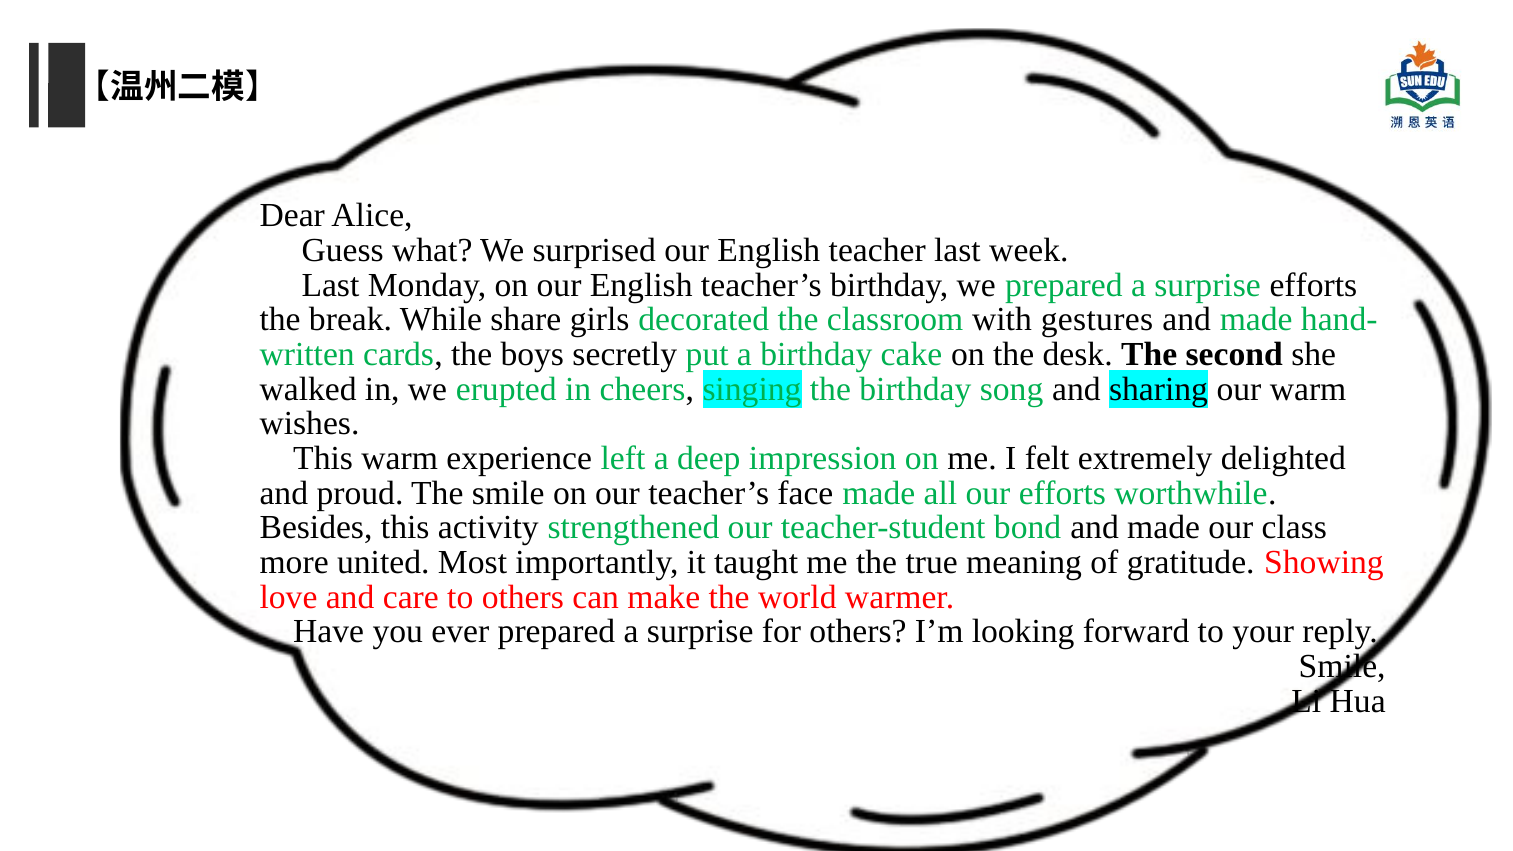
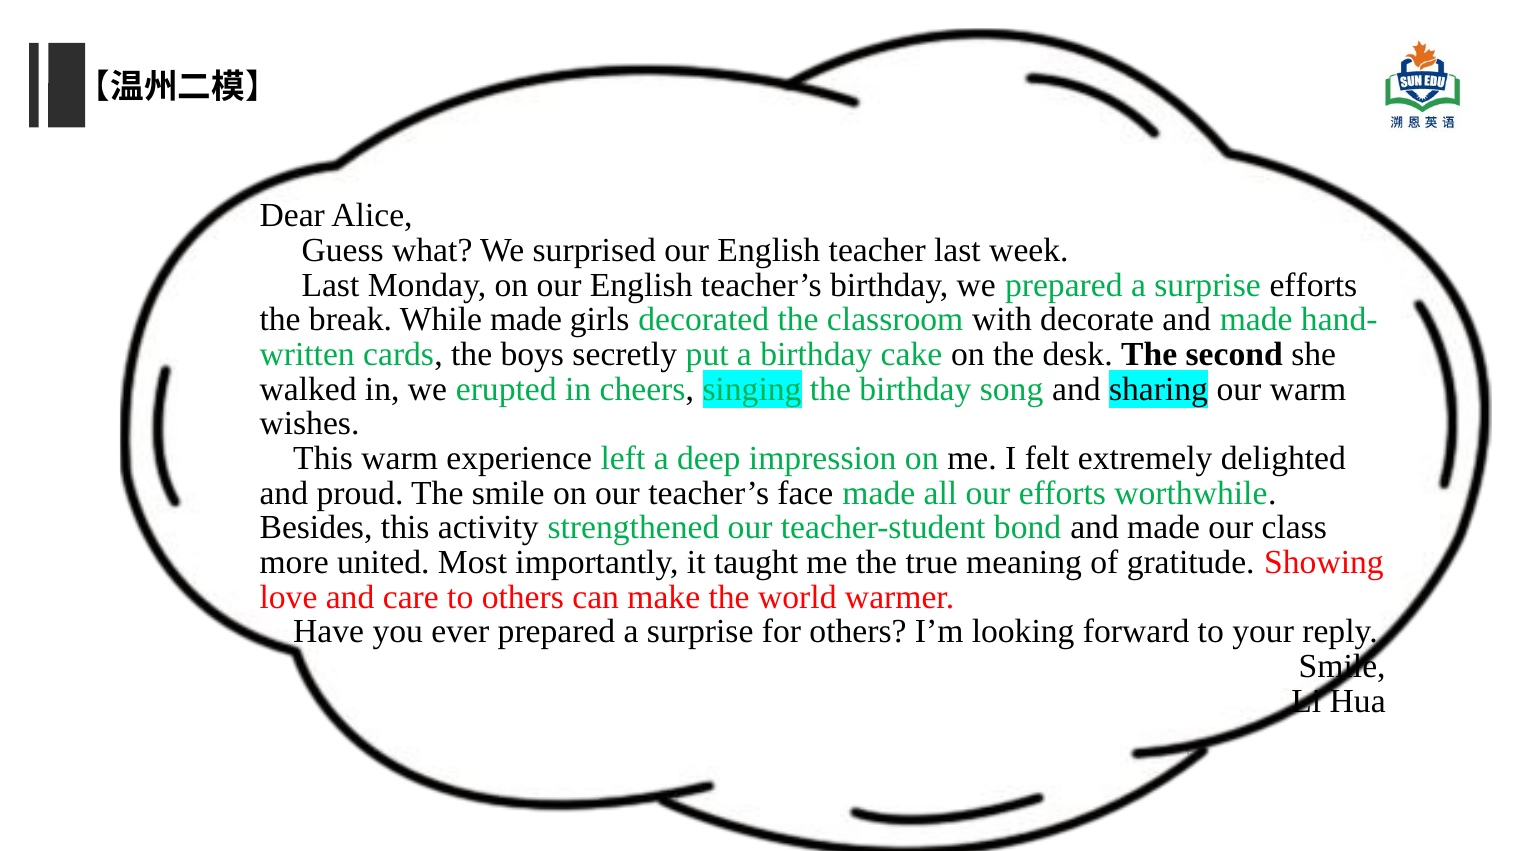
While share: share -> made (526, 320)
gestures: gestures -> decorate (1097, 320)
